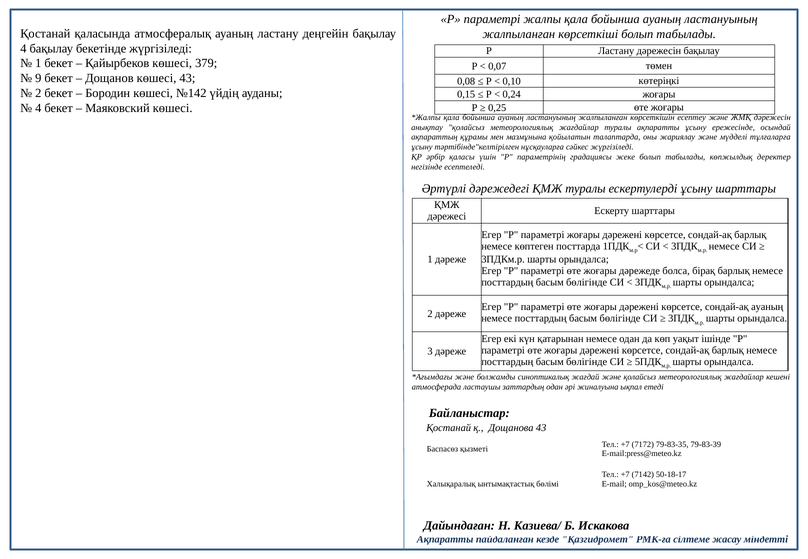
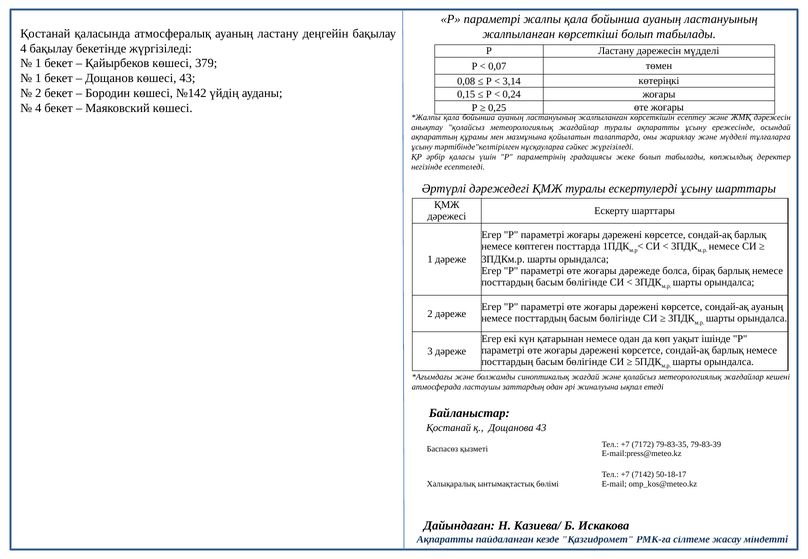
дәрежесін бақылау: бақылау -> мүдделі (702, 51)
9: 9 -> 1 (38, 78)
0,10: 0,10 -> 3,14 (512, 81)
